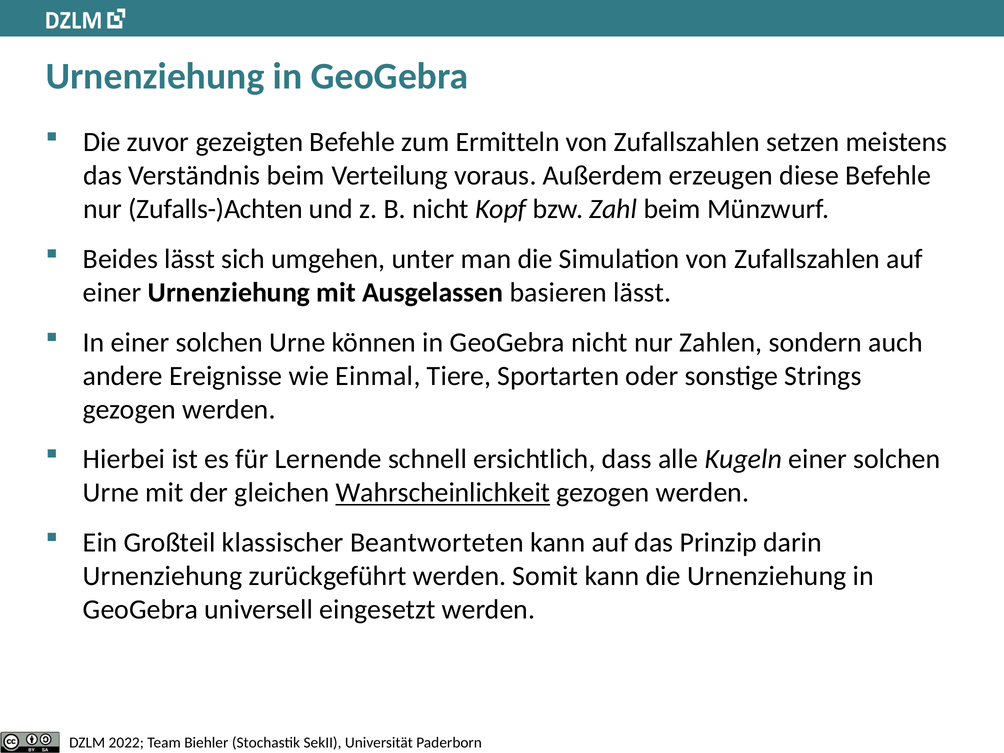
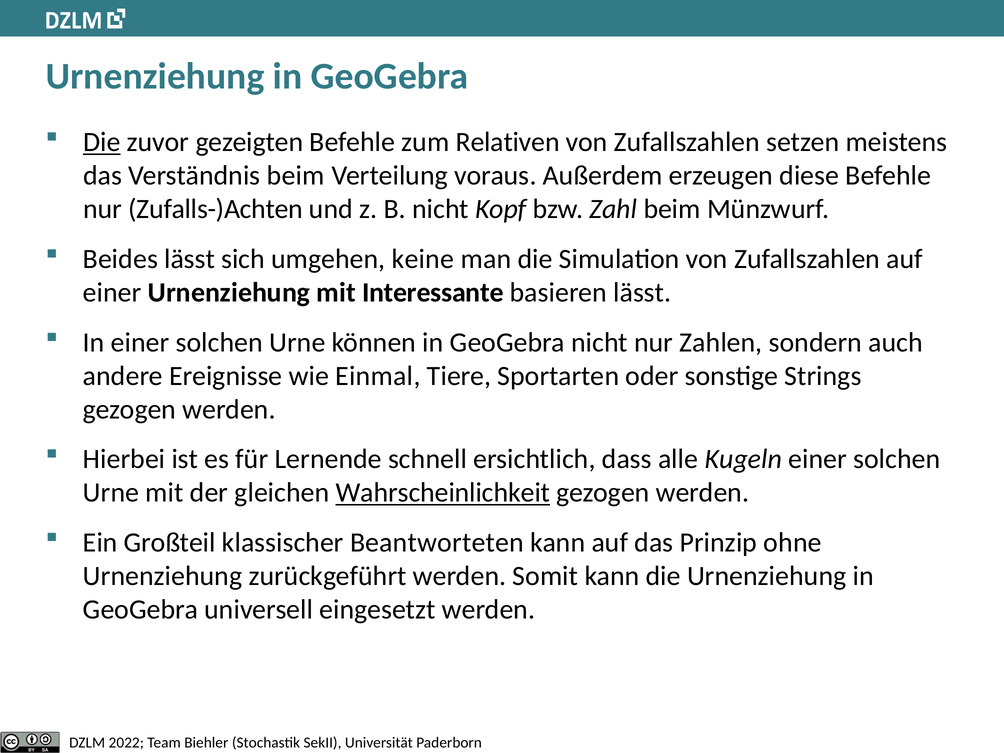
Die underline: none -> present (102, 142)
Ermitteln: Ermitteln -> Relativen (508, 142)
unter: unter -> keine (423, 259)
Ausgelassen: Ausgelassen -> Interessante (433, 293)
darin: darin -> ohne (793, 543)
